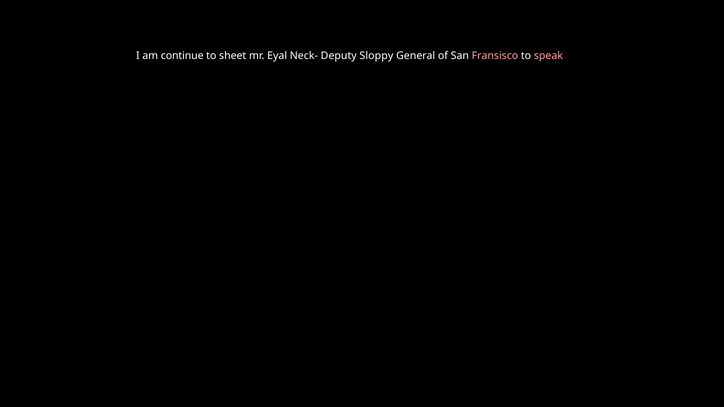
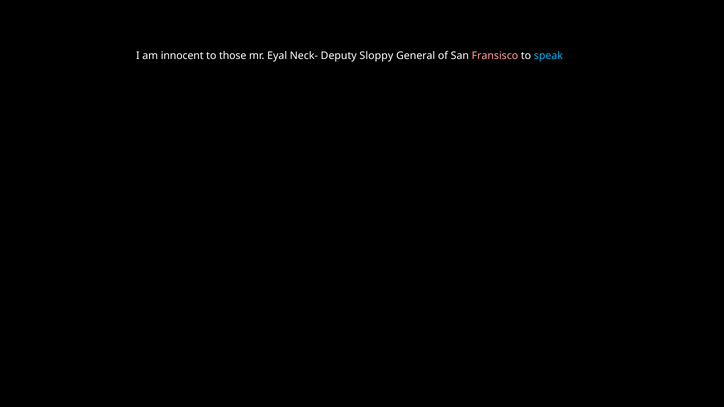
continue: continue -> innocent (182, 56)
sheet: sheet -> those (233, 56)
speak colour: pink -> light blue (548, 56)
